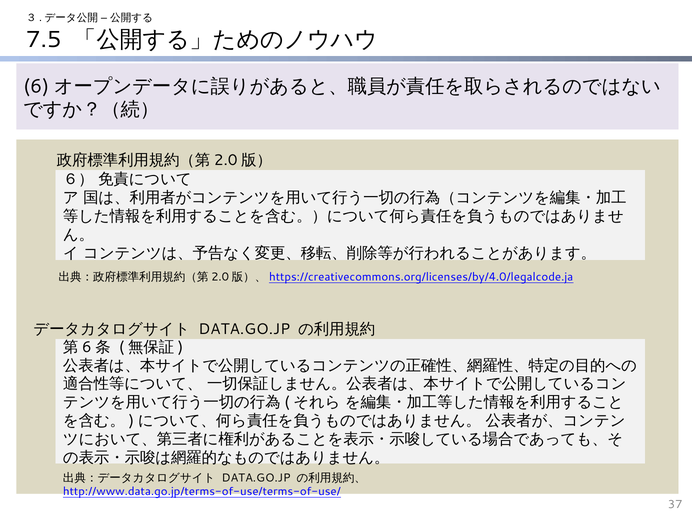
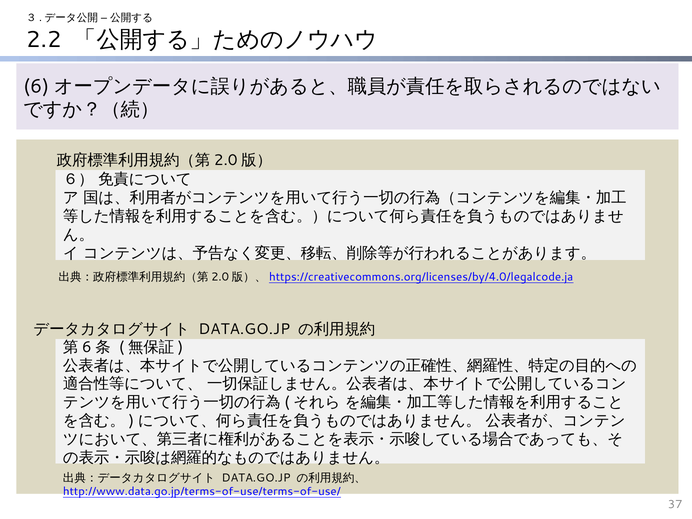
7.5: 7.5 -> 2.2 (44, 40)
